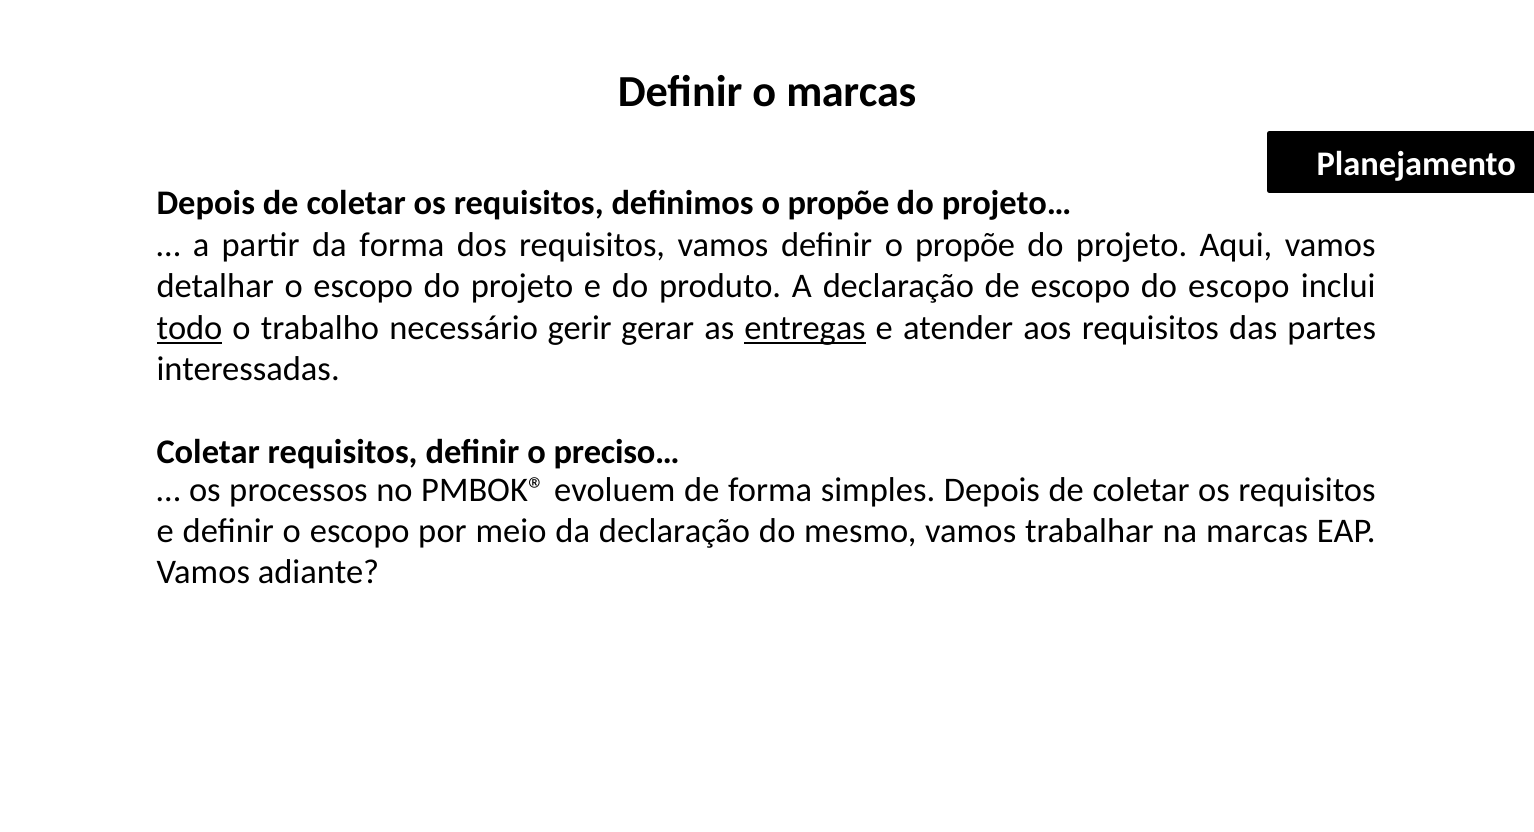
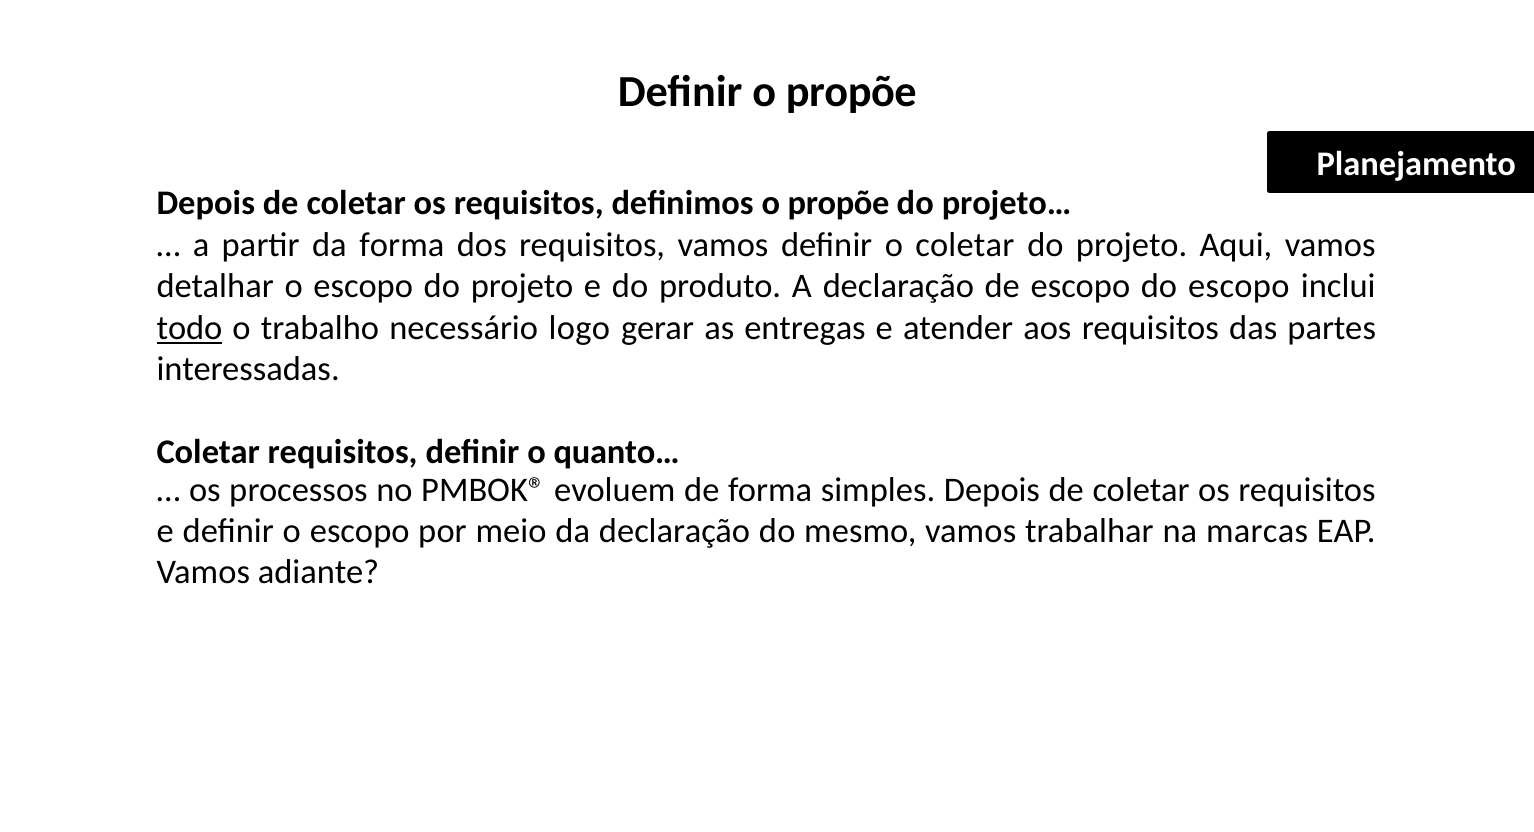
Definir o marcas: marcas -> propõe (851, 91)
definir o propõe: propõe -> coletar (965, 245)
gerir: gerir -> logo (579, 328)
entregas underline: present -> none (805, 328)
preciso…: preciso… -> quanto… (617, 452)
